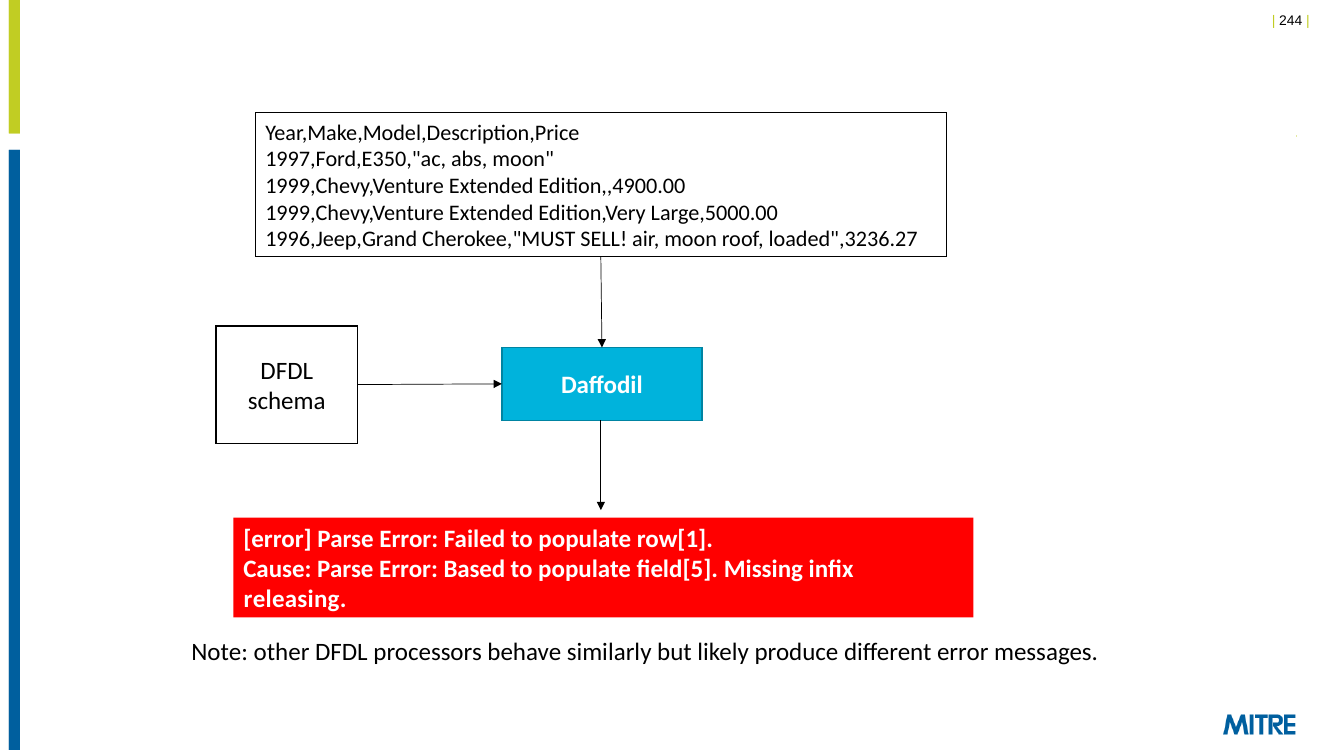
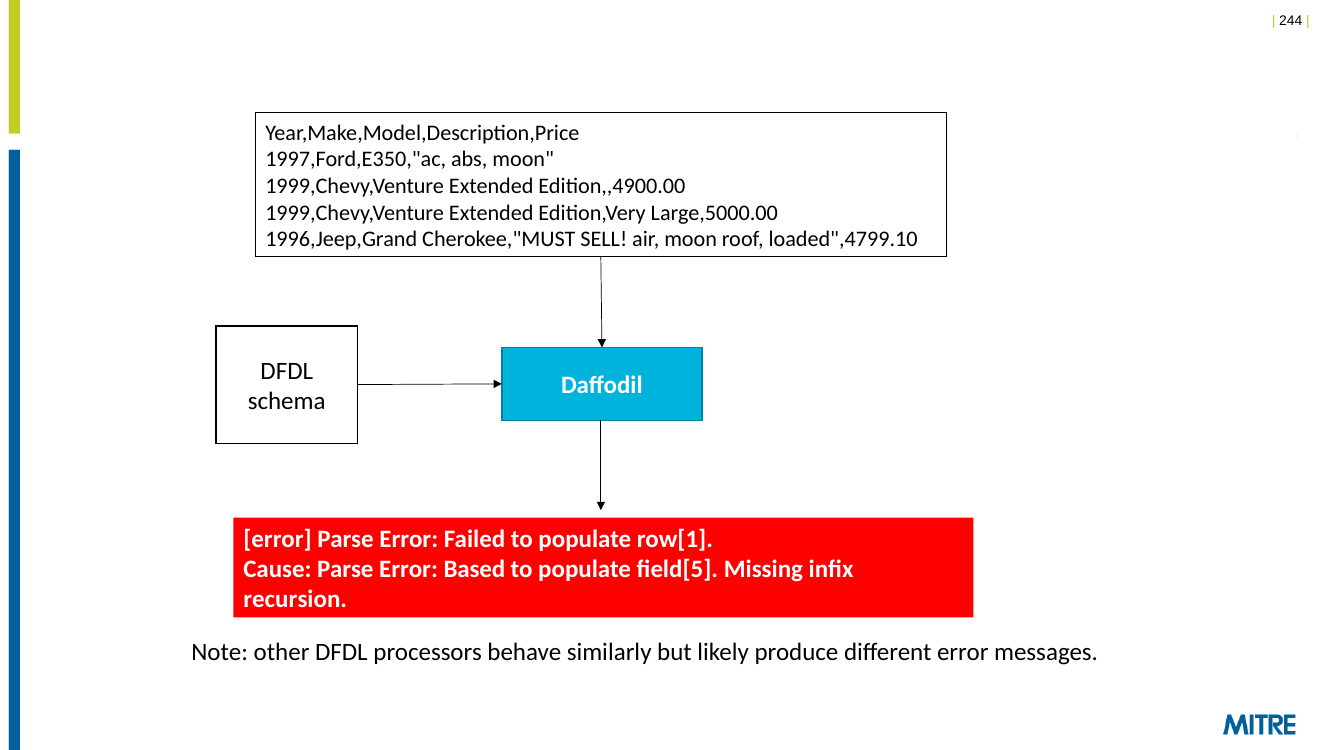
loaded",3236.27: loaded",3236.27 -> loaded",4799.10 (843, 239)
releasing: releasing -> recursion (295, 600)
